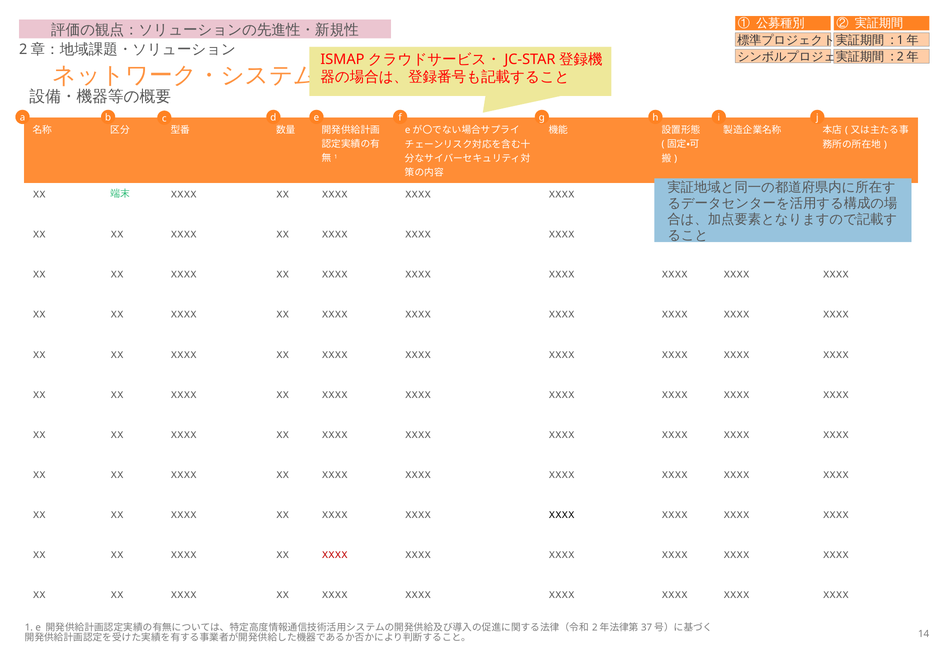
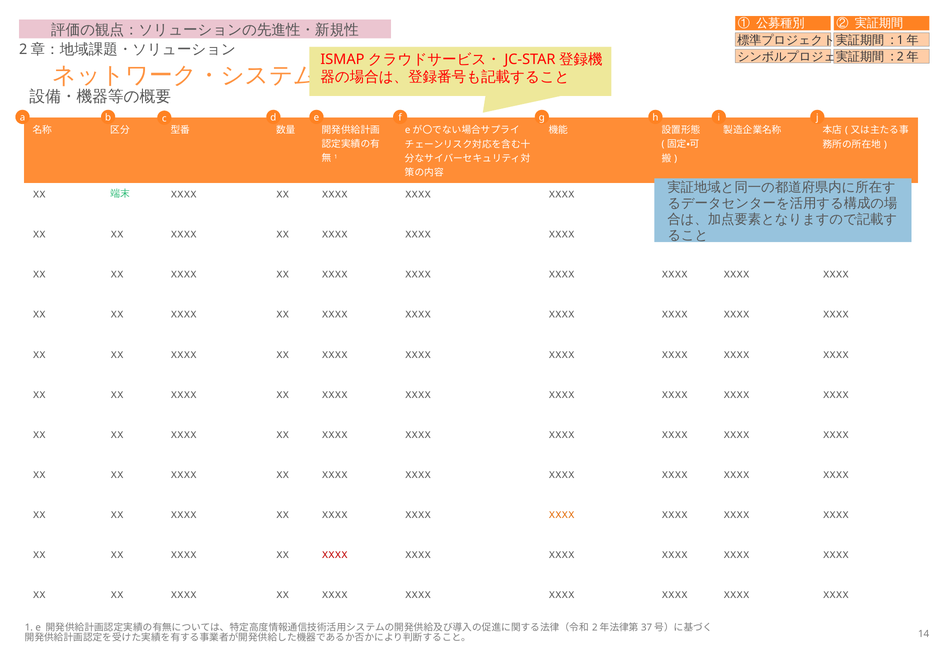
XXXX colour: black -> orange (561, 515)
